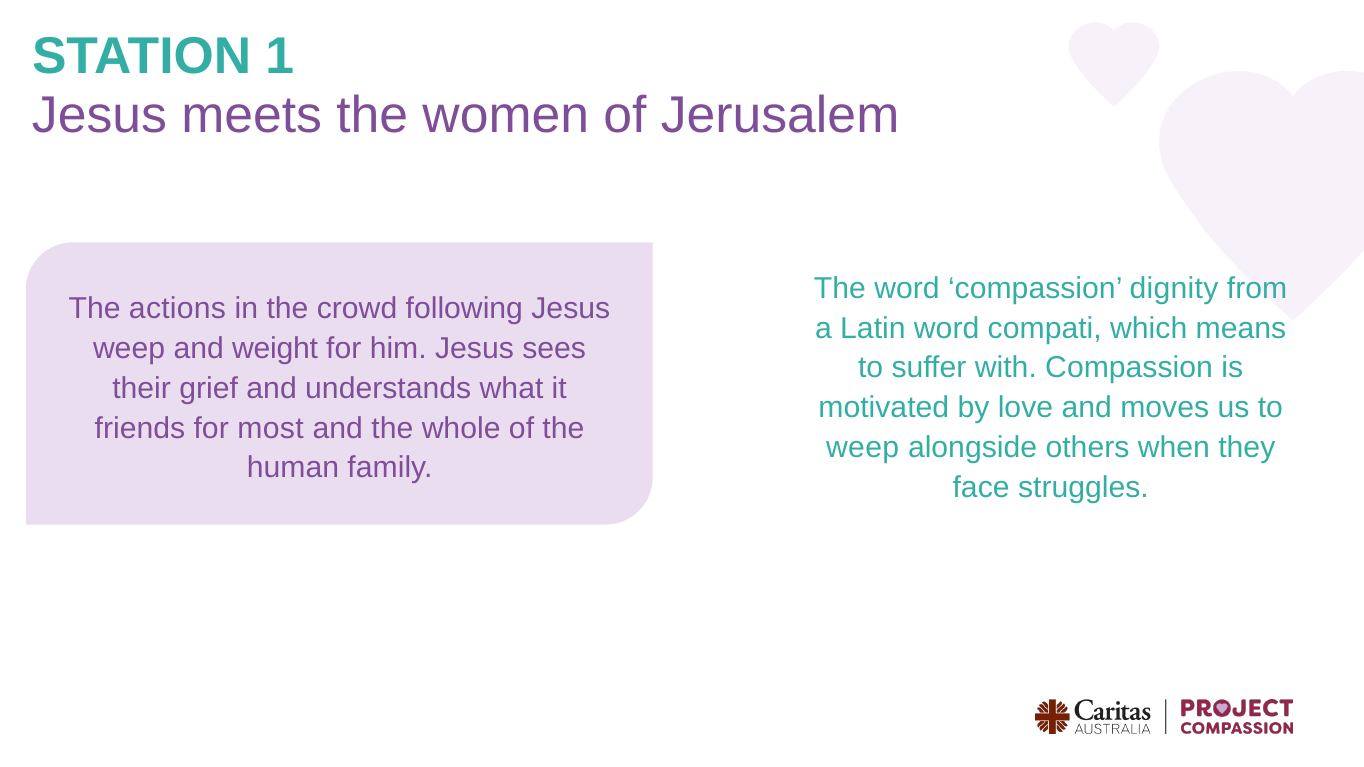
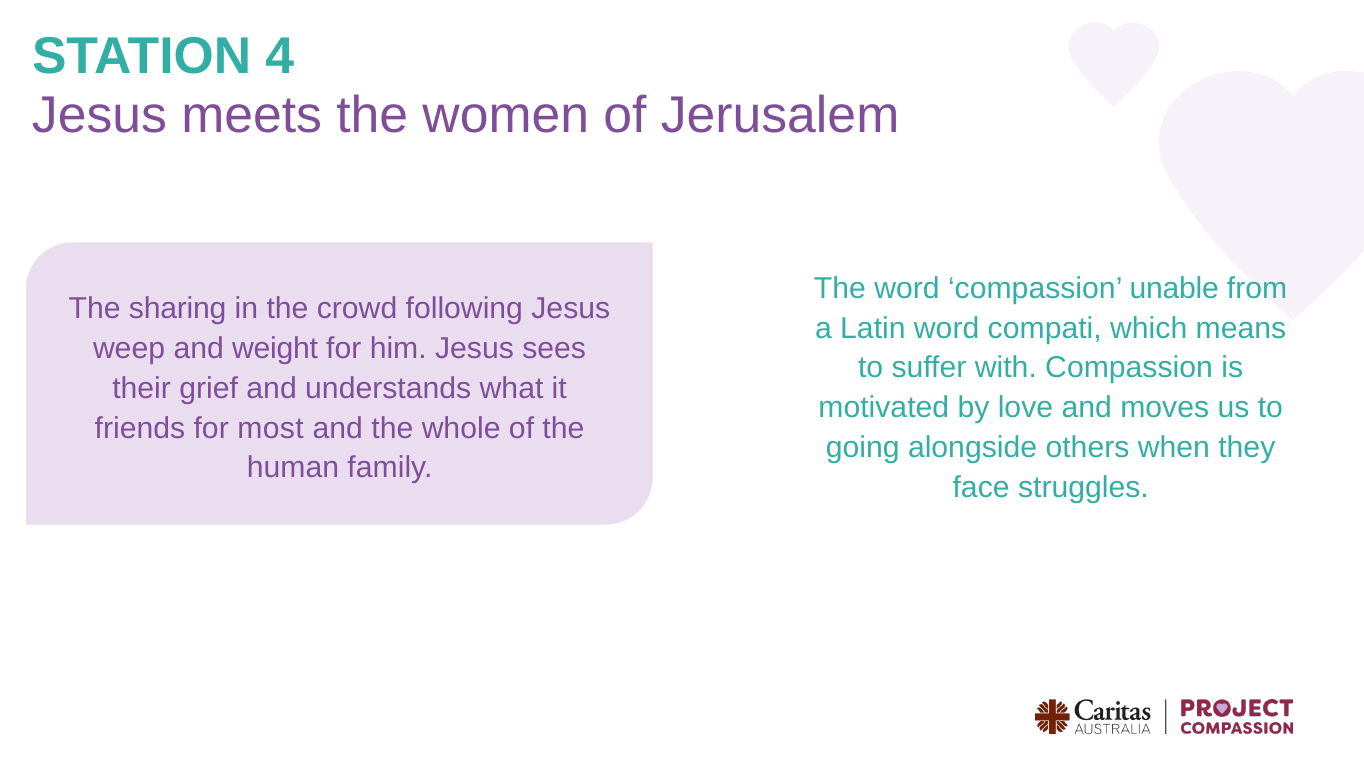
1: 1 -> 4 (280, 56)
dignity: dignity -> unable (1174, 288)
actions: actions -> sharing (178, 309)
weep: weep -> going (863, 448)
